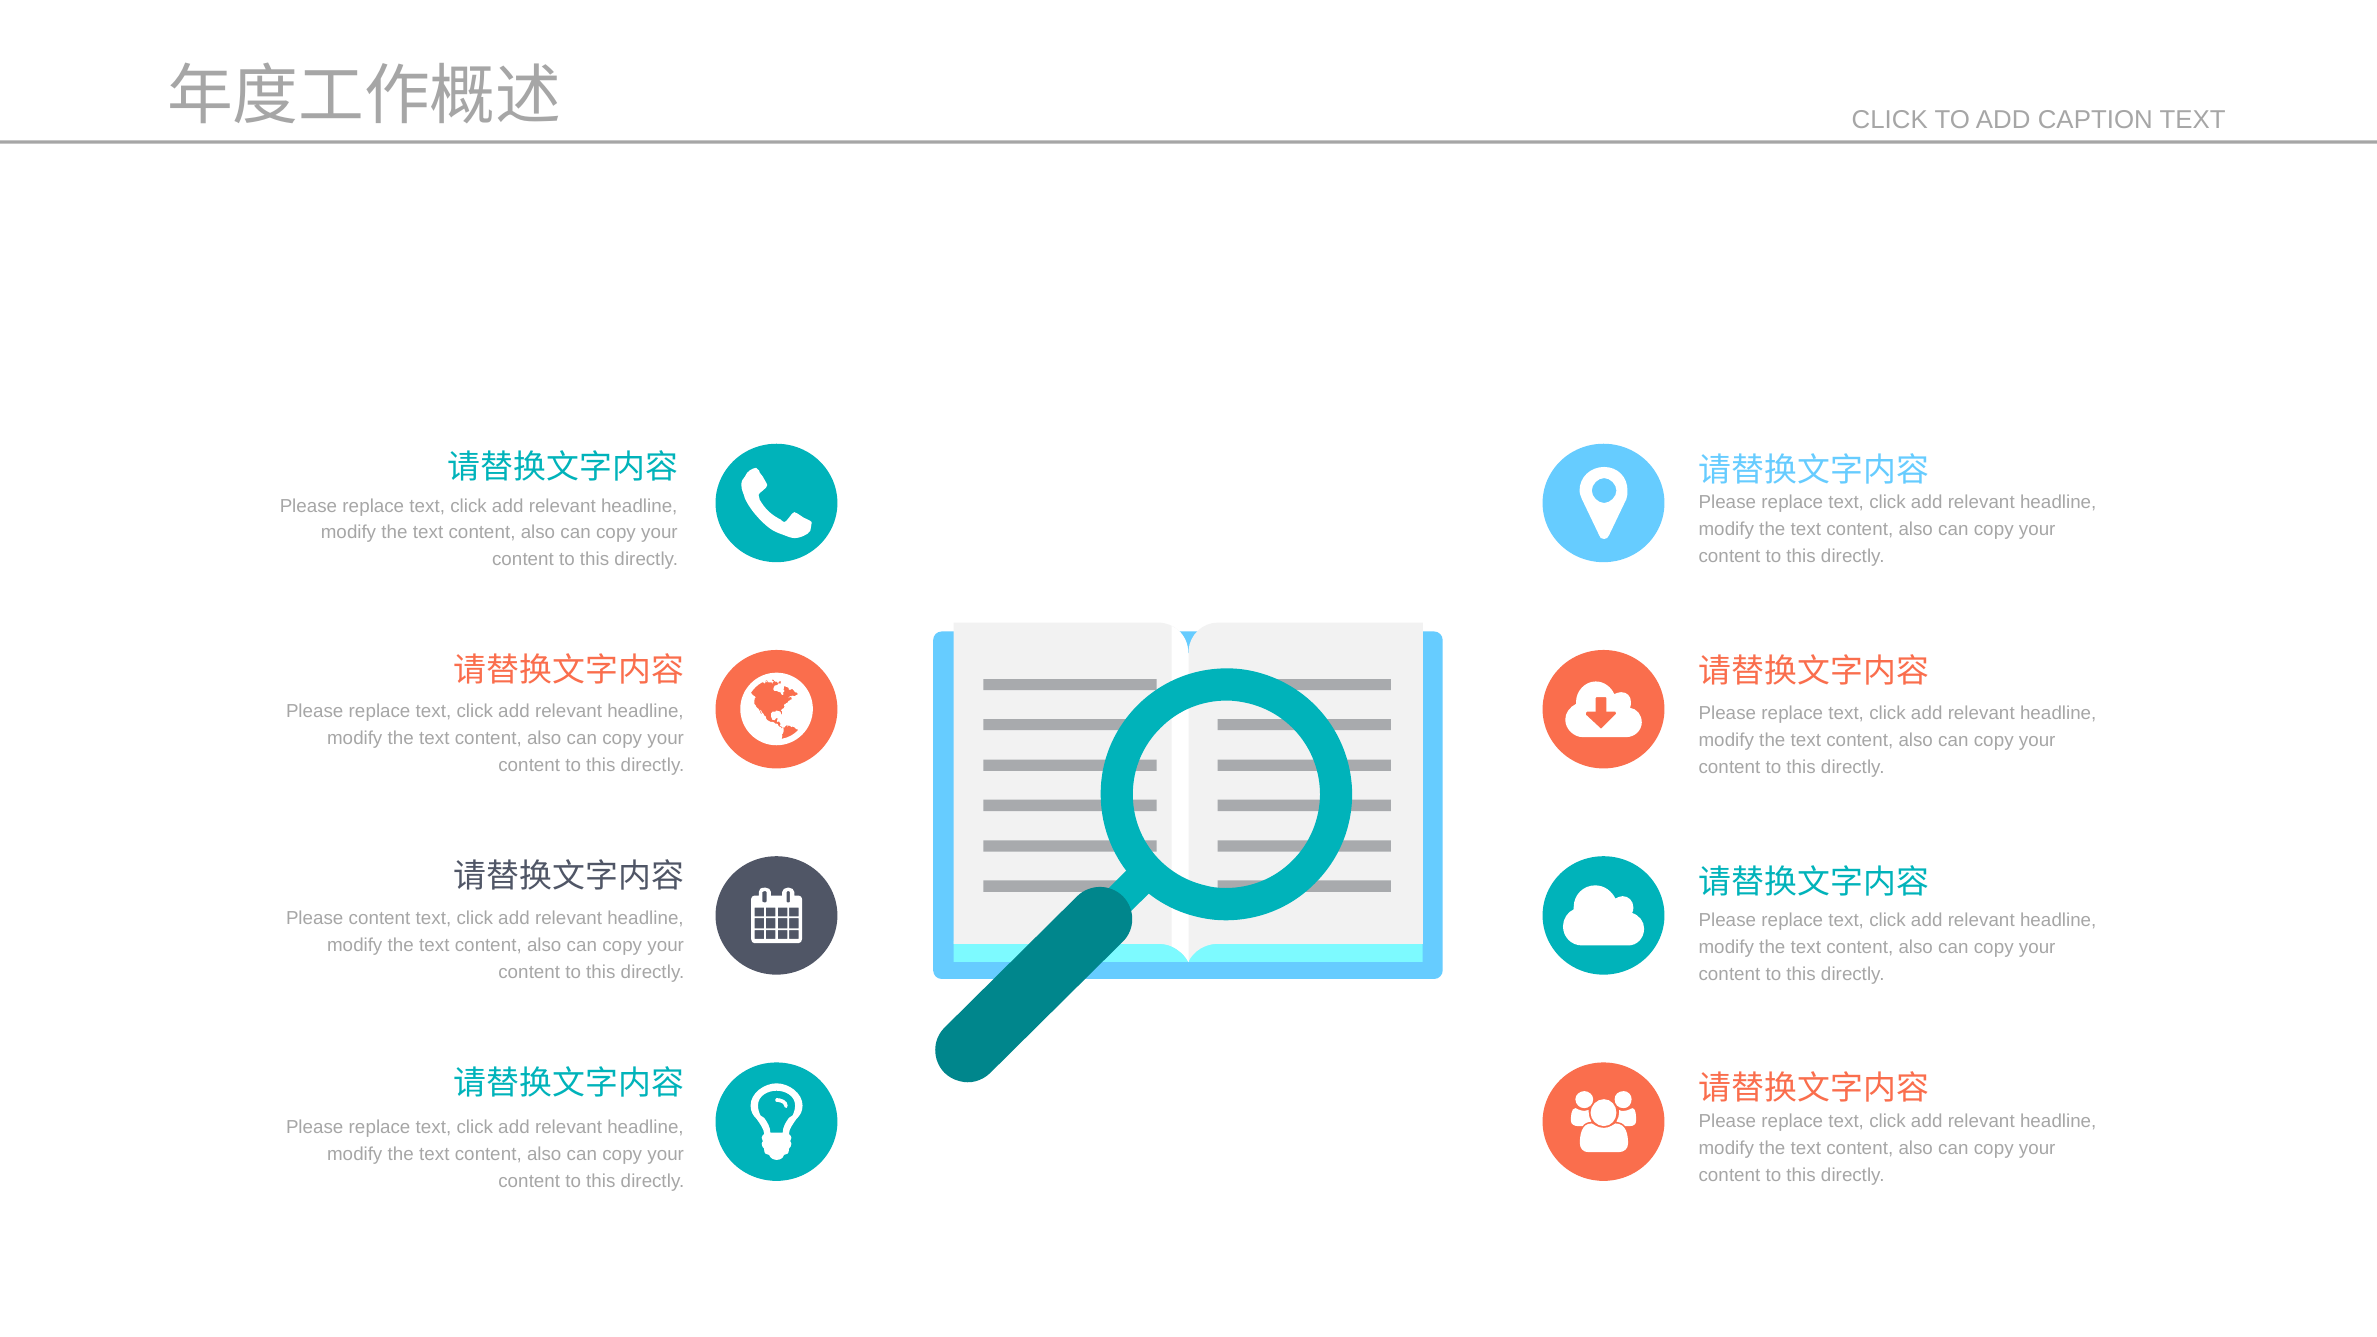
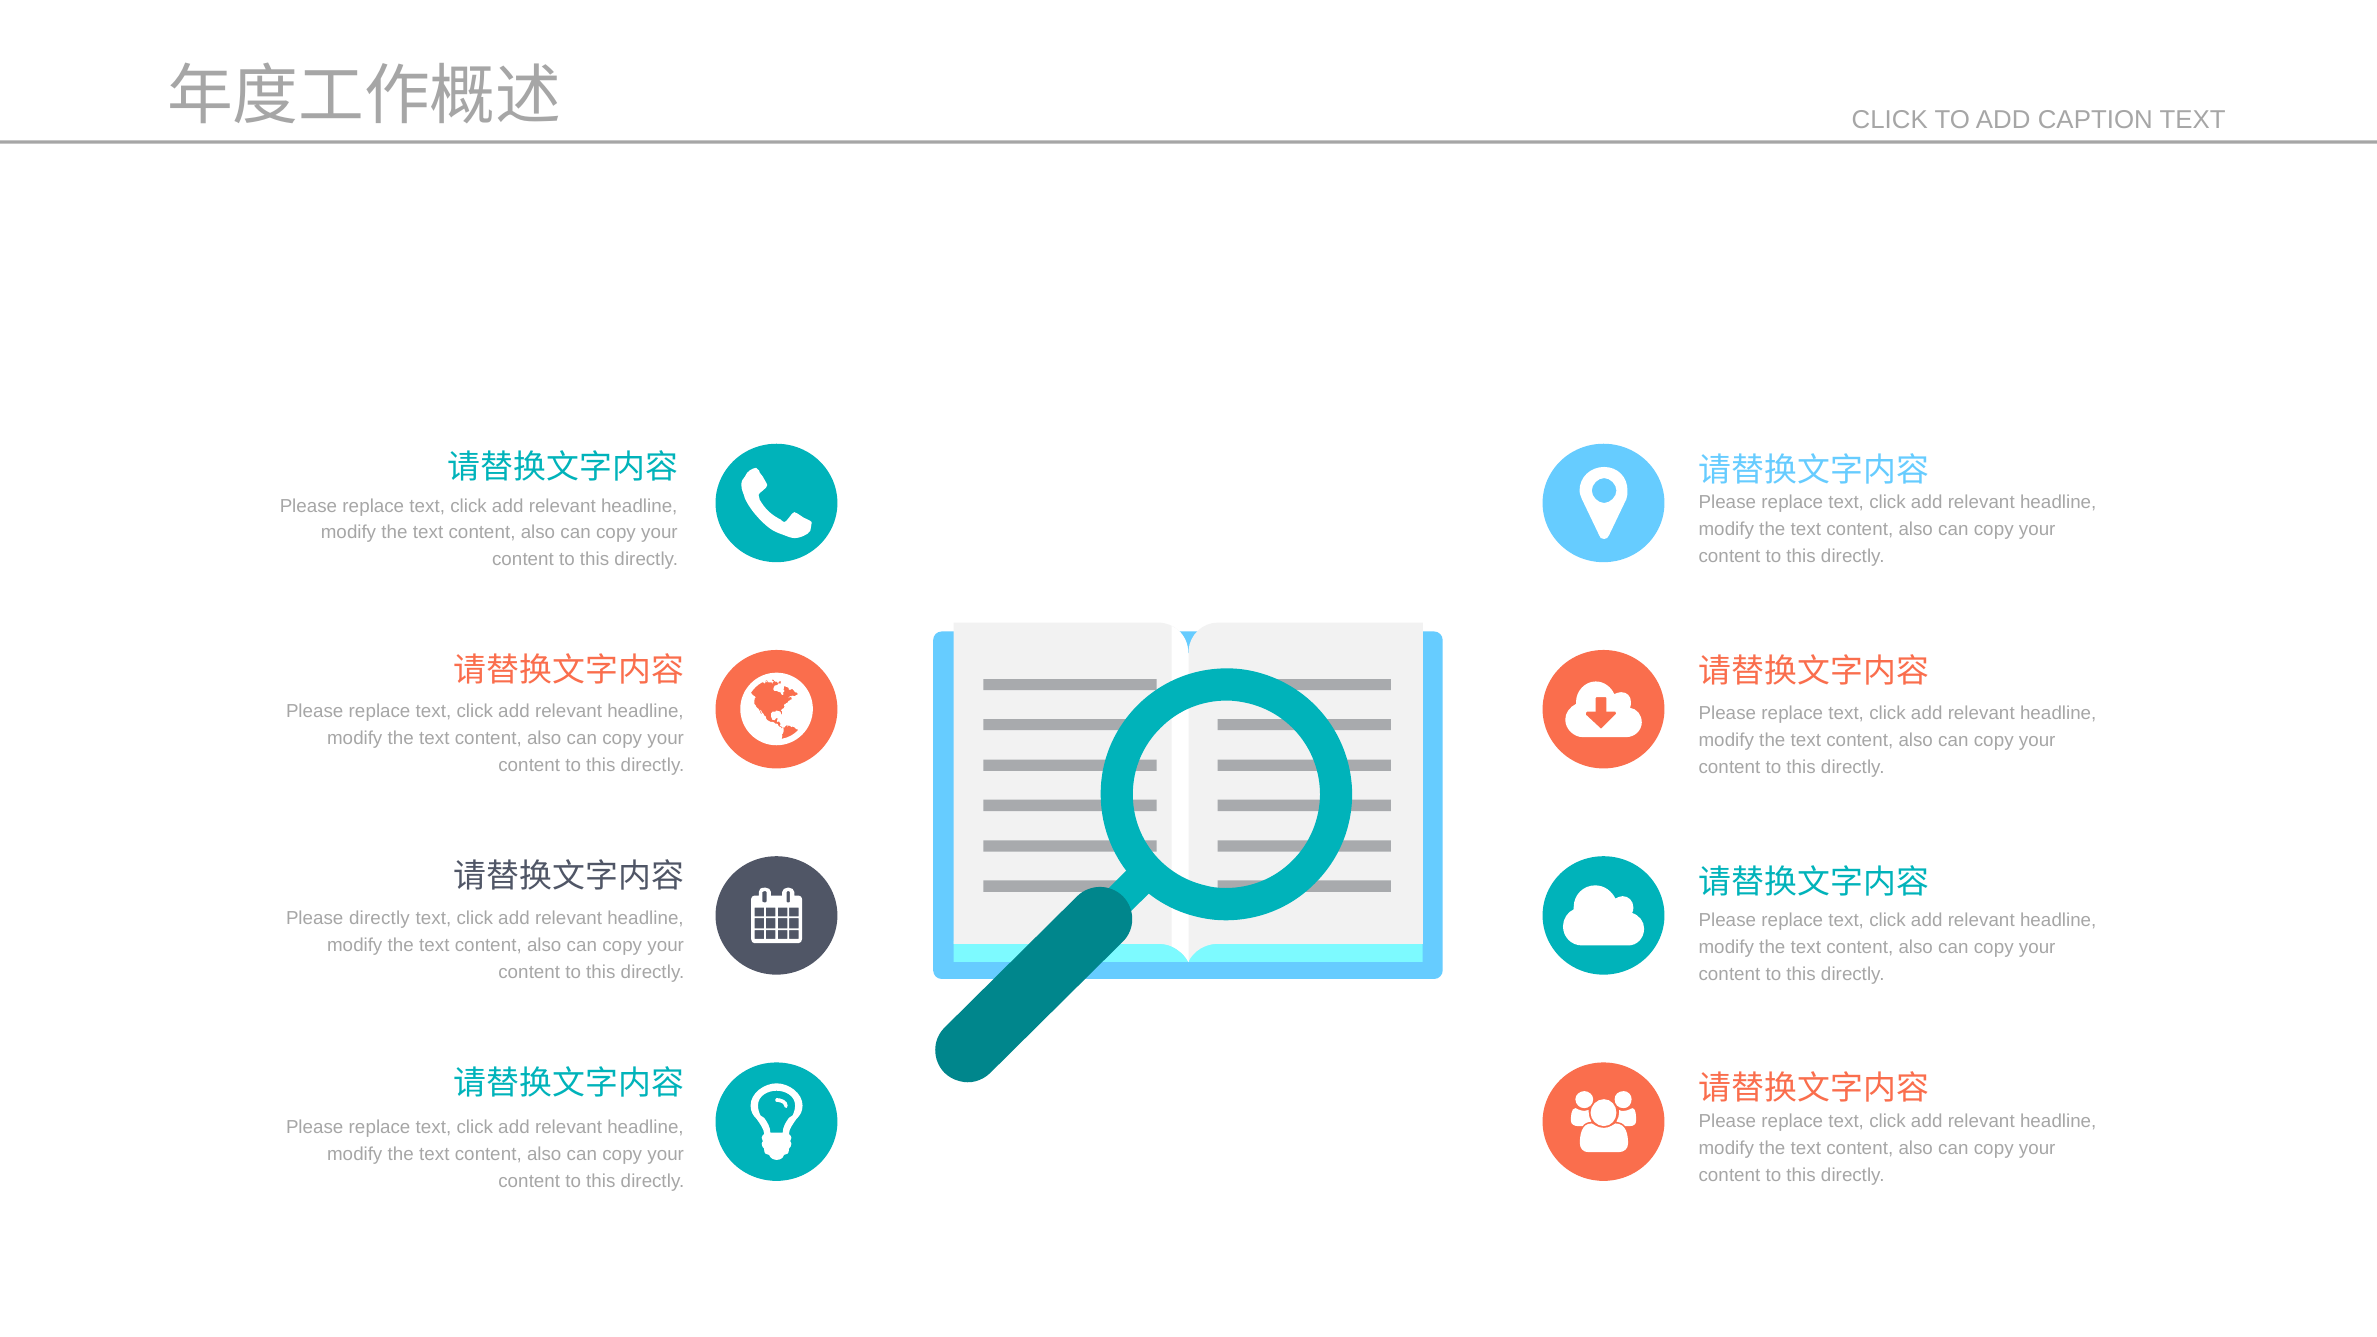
Please content: content -> directly (379, 918)
